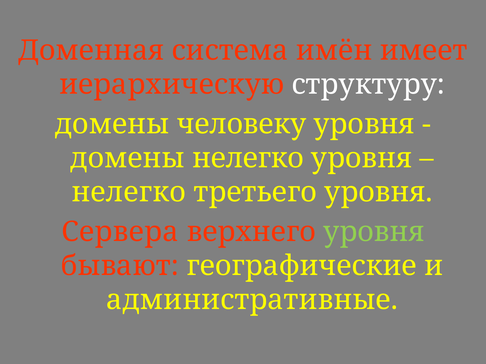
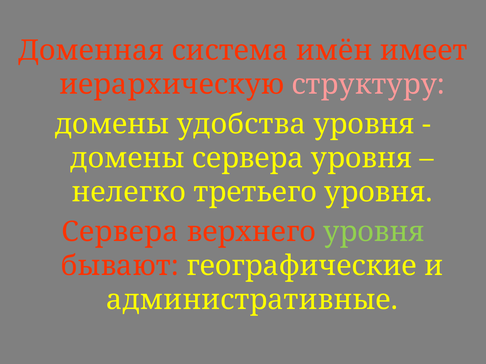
структуру colour: white -> pink (368, 85)
человеку: человеку -> удобства (241, 124)
домены нелегко: нелегко -> сервера (248, 158)
